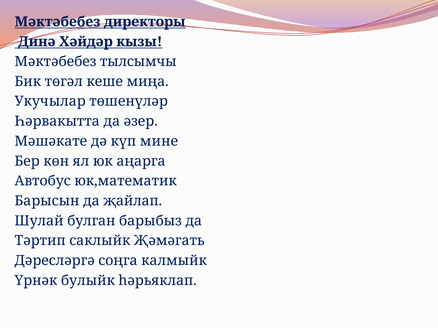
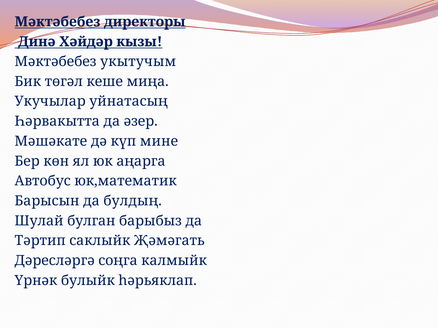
тылсымчы: тылсымчы -> укытучым (138, 62)
төшенүләр: төшенүләр -> уйнатасың (129, 102)
җайлап: җайлап -> булдың (133, 201)
